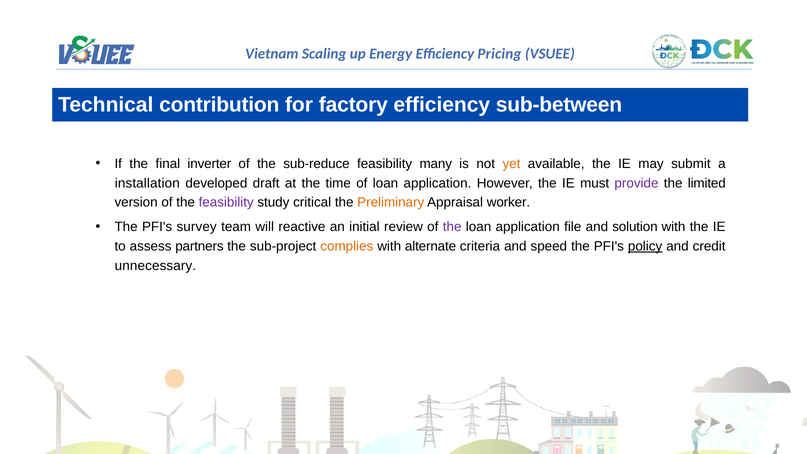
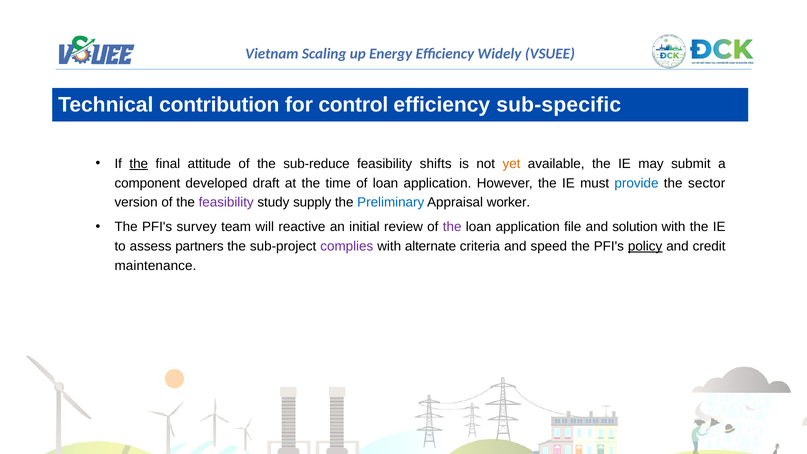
Pricing: Pricing -> Widely (499, 54)
factory: factory -> control (353, 105)
sub-between: sub-between -> sub-specific (559, 105)
the underline: none -> present (139, 164)
inverter: inverter -> attitude (209, 164)
many: many -> shifts (436, 164)
installation: installation -> component (147, 183)
provide colour: purple -> blue (636, 183)
limited: limited -> sector (707, 183)
critical: critical -> supply (312, 202)
Preliminary colour: orange -> blue (391, 202)
complies colour: orange -> purple (347, 246)
unnecessary: unnecessary -> maintenance (155, 266)
